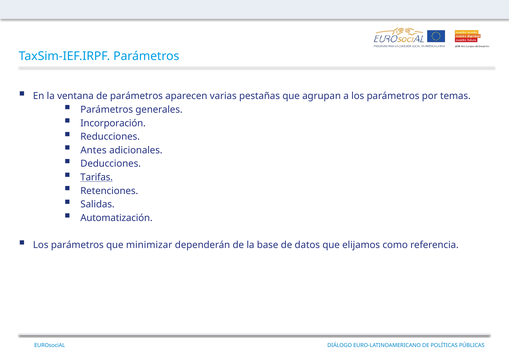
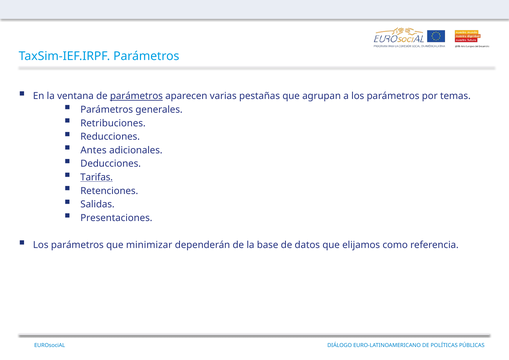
parámetros underline: none -> present (136, 96)
Incorporación: Incorporación -> Retribuciones (113, 123)
Automatización: Automatización -> Presentaciones (116, 218)
